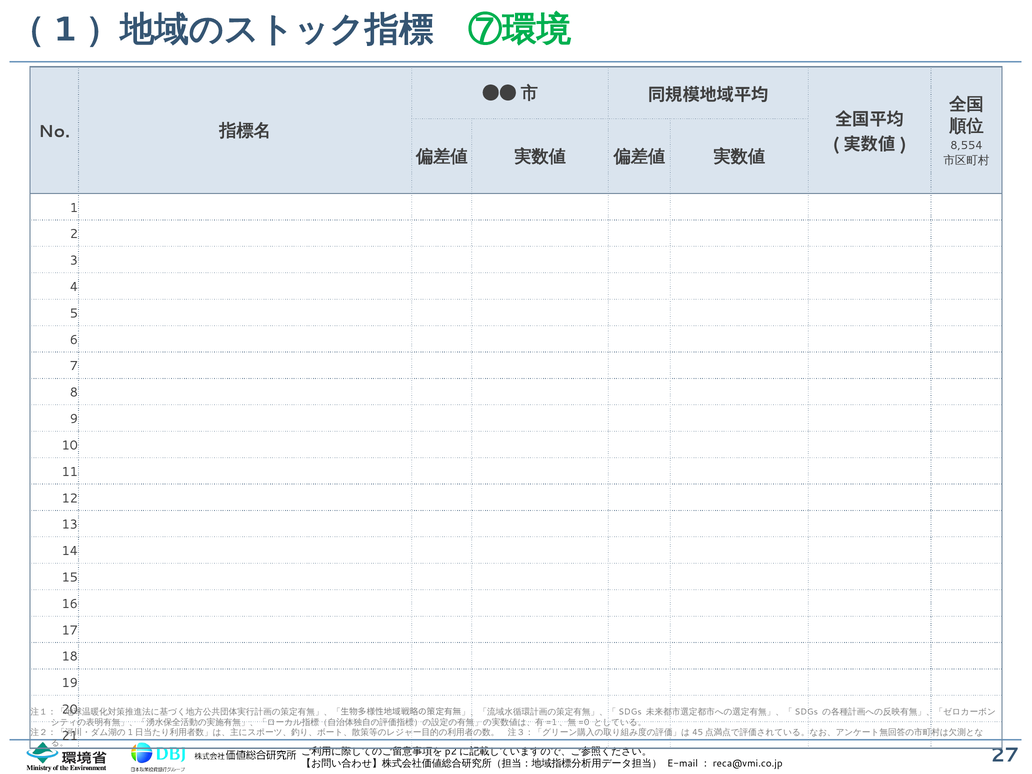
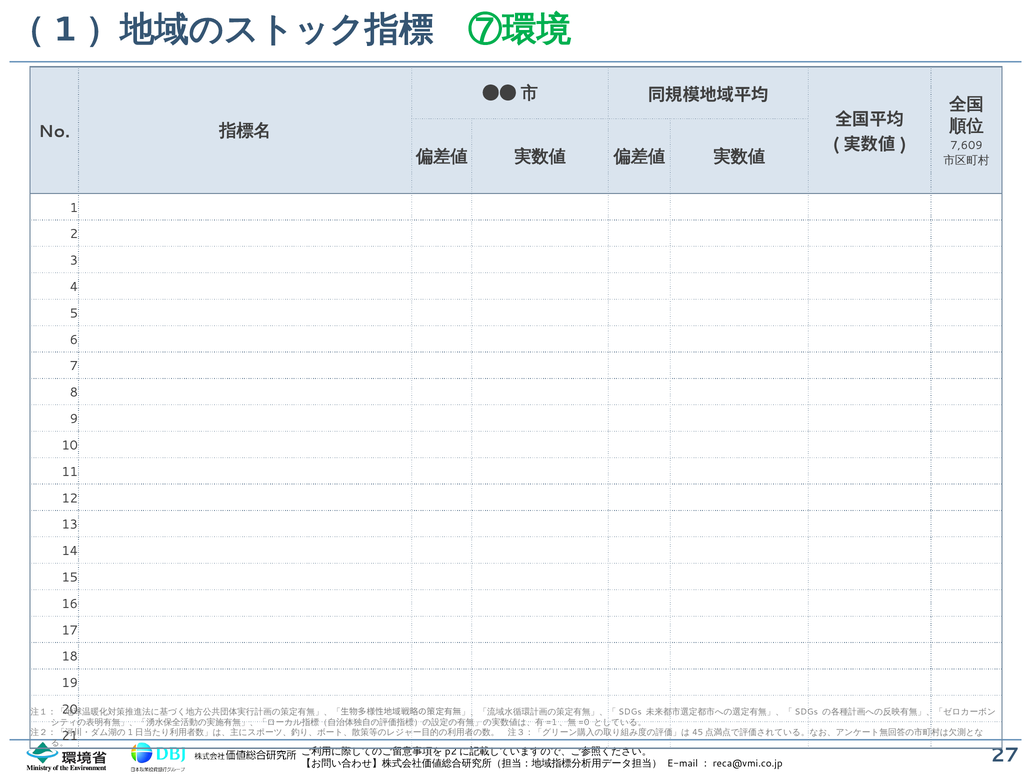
8,554: 8,554 -> 7,609 (966, 145)
